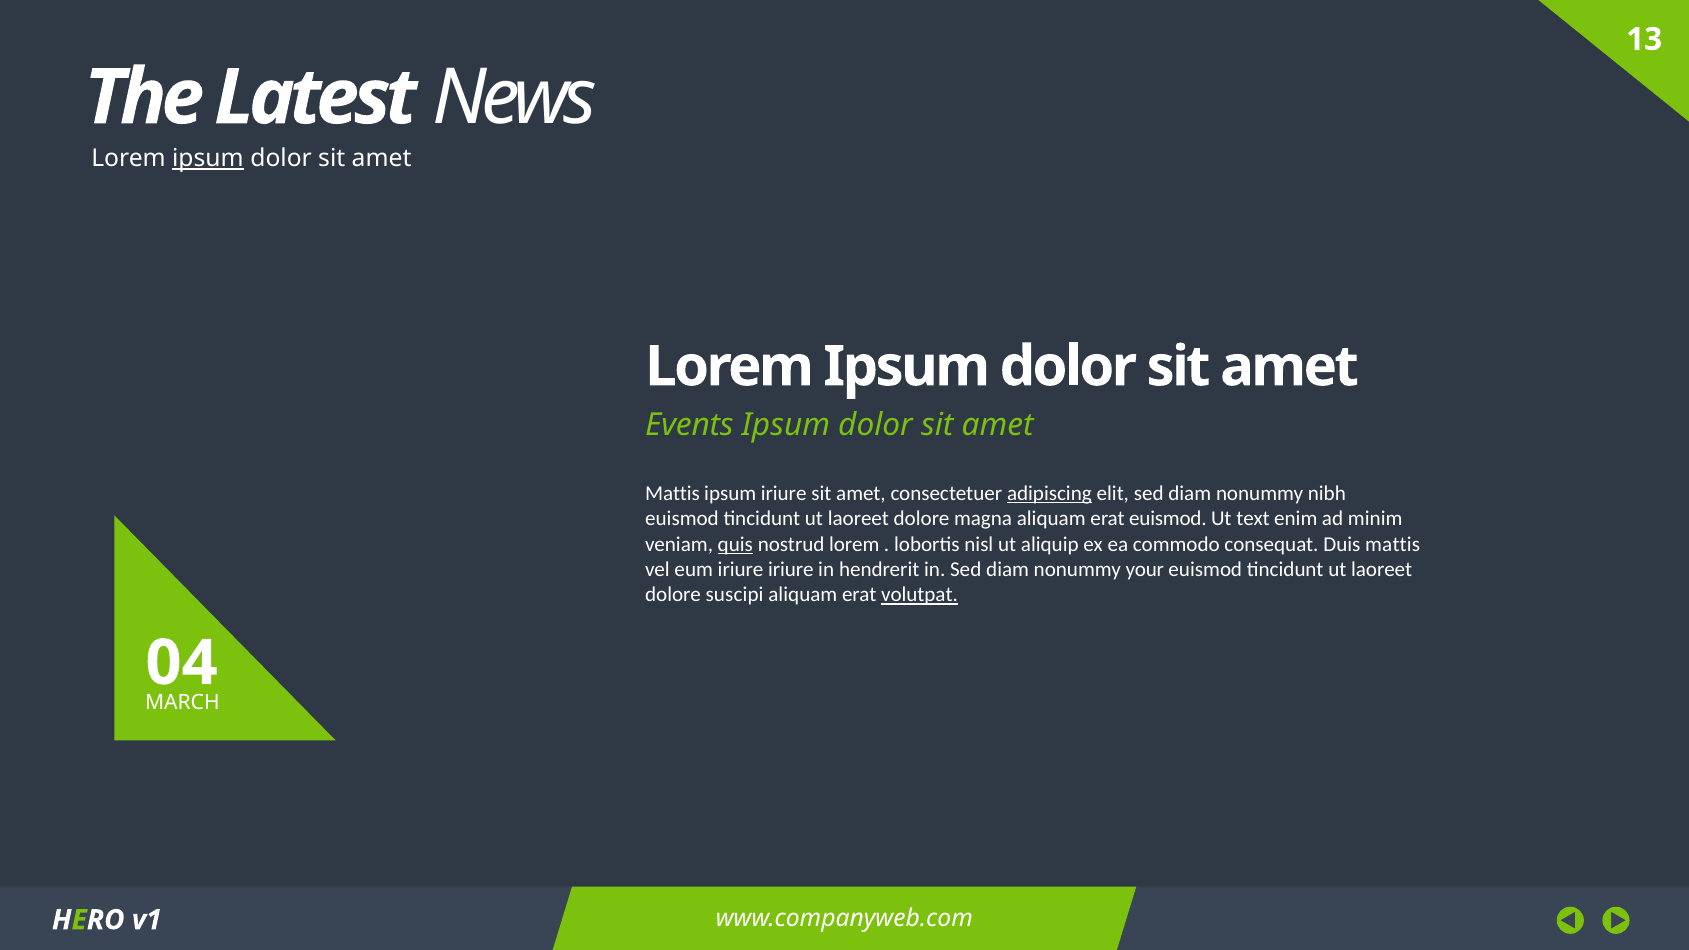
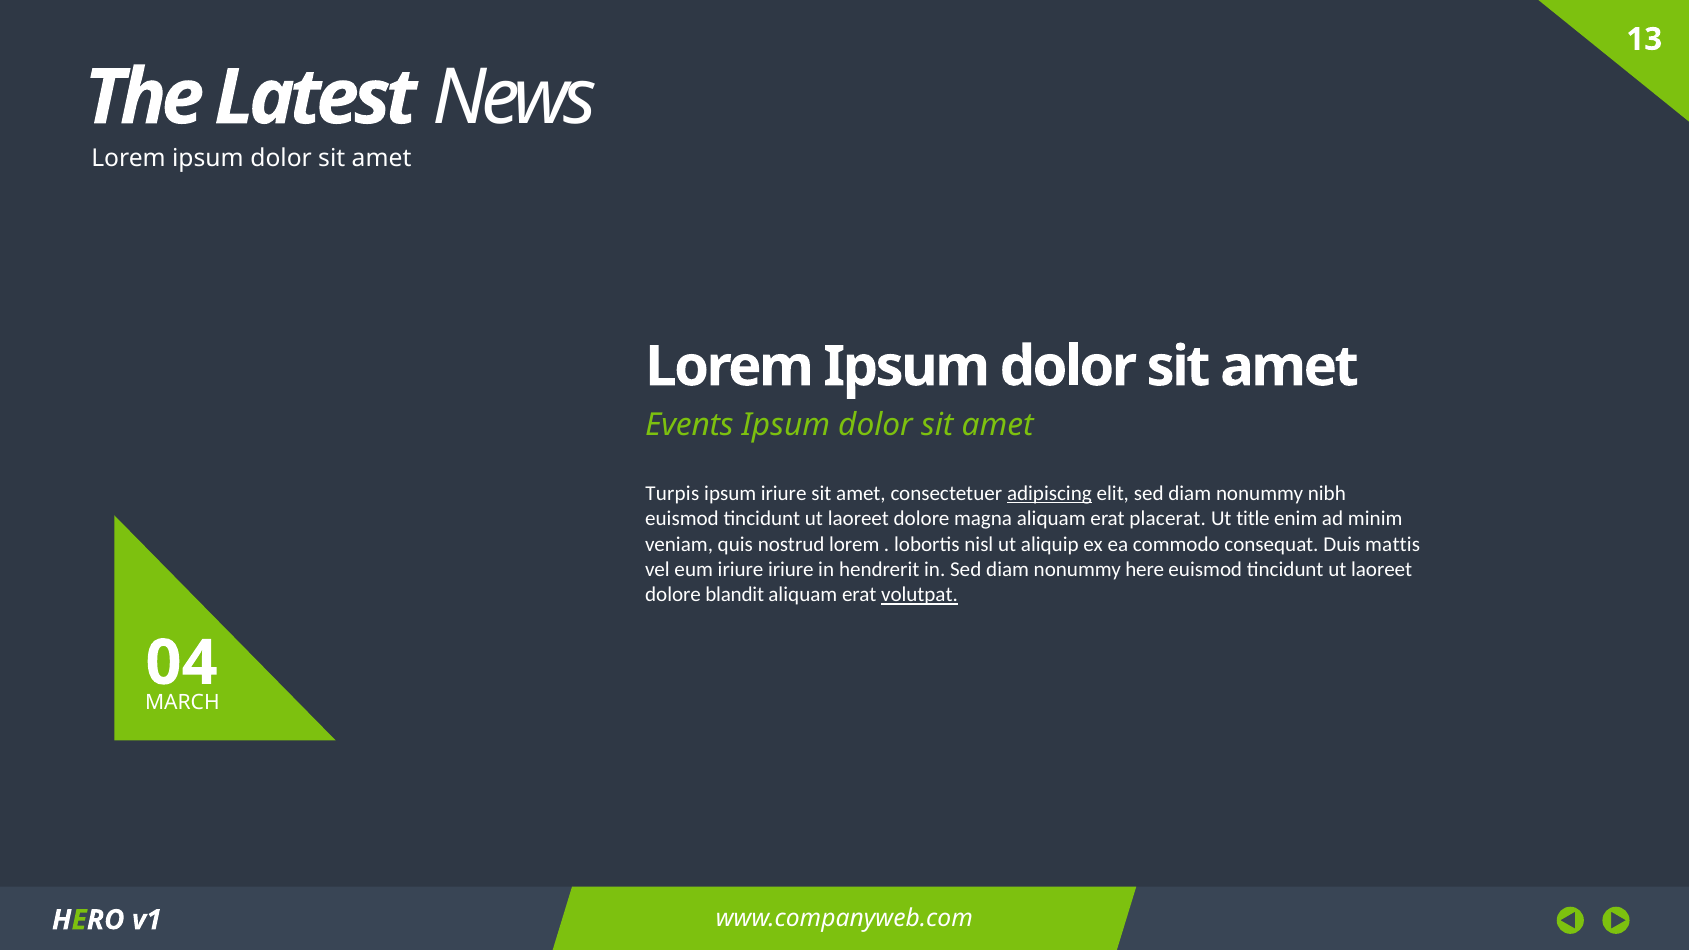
ipsum underline: present -> none (208, 158)
Mattis: Mattis -> Turpis (672, 494)
erat euismod: euismod -> placerat (1168, 519)
text: text -> title (1253, 519)
quis underline: present -> none (735, 544)
your: your -> here (1145, 570)
suscipi: suscipi -> blandit (735, 595)
